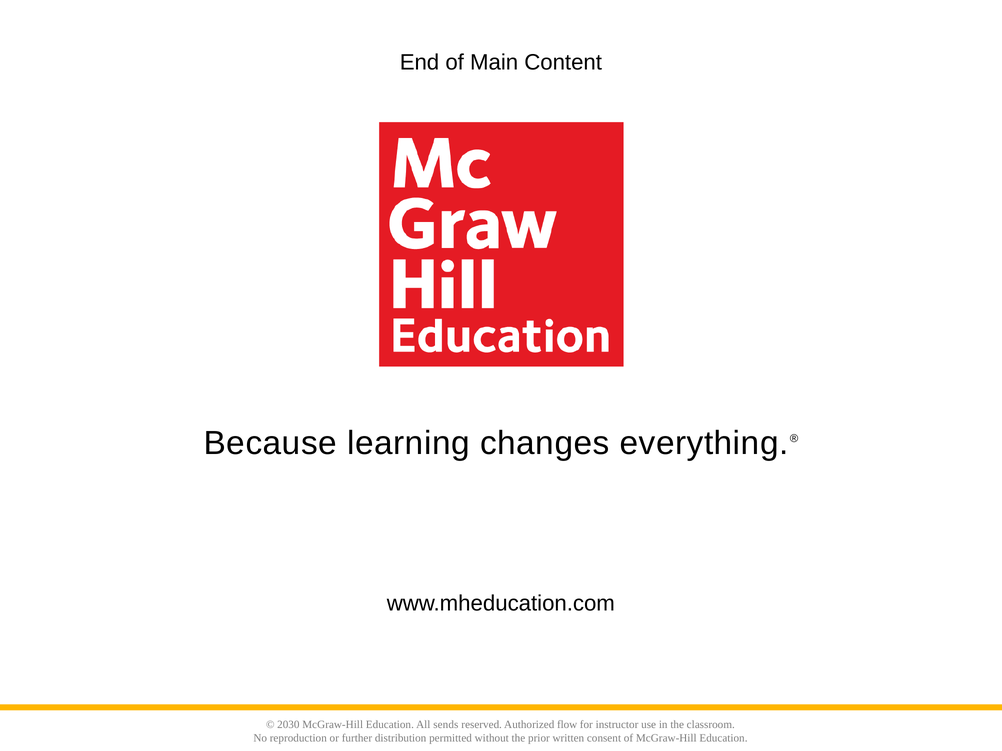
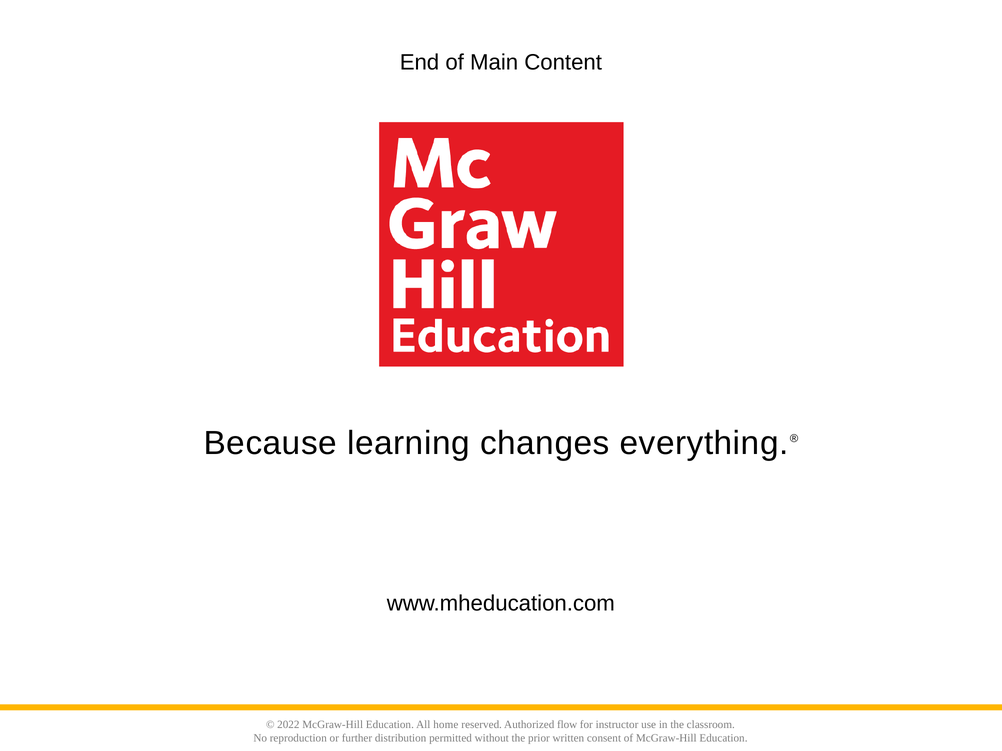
2030: 2030 -> 2022 (288, 725)
sends: sends -> home (446, 725)
